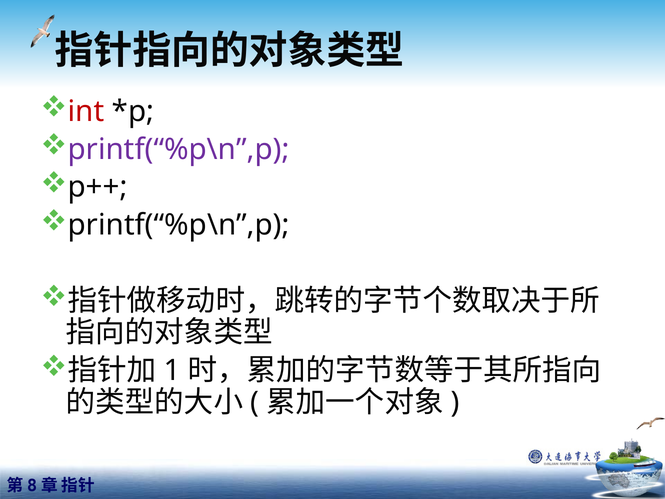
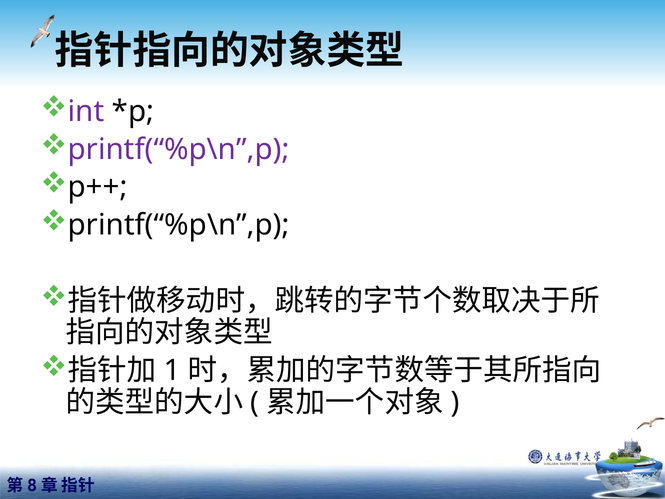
int colour: red -> purple (86, 111)
